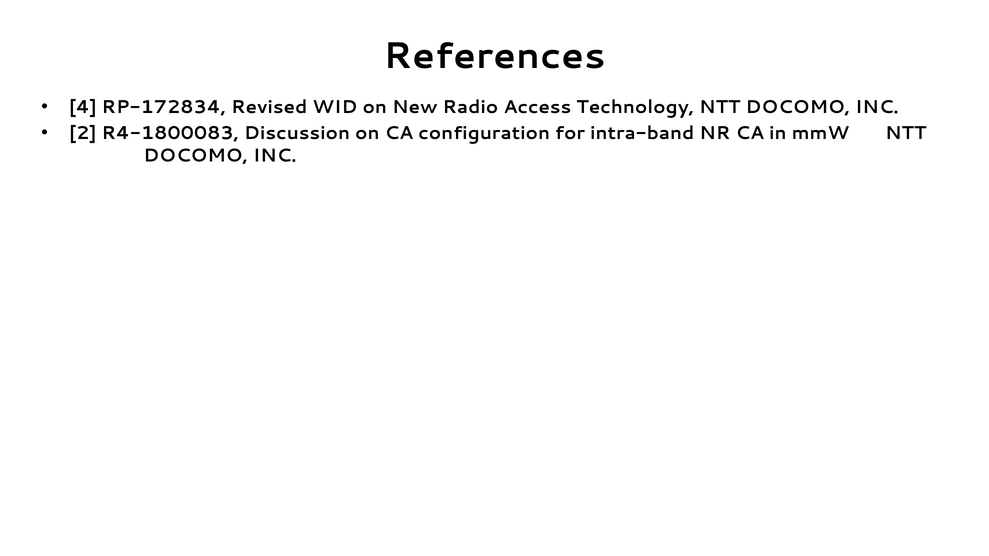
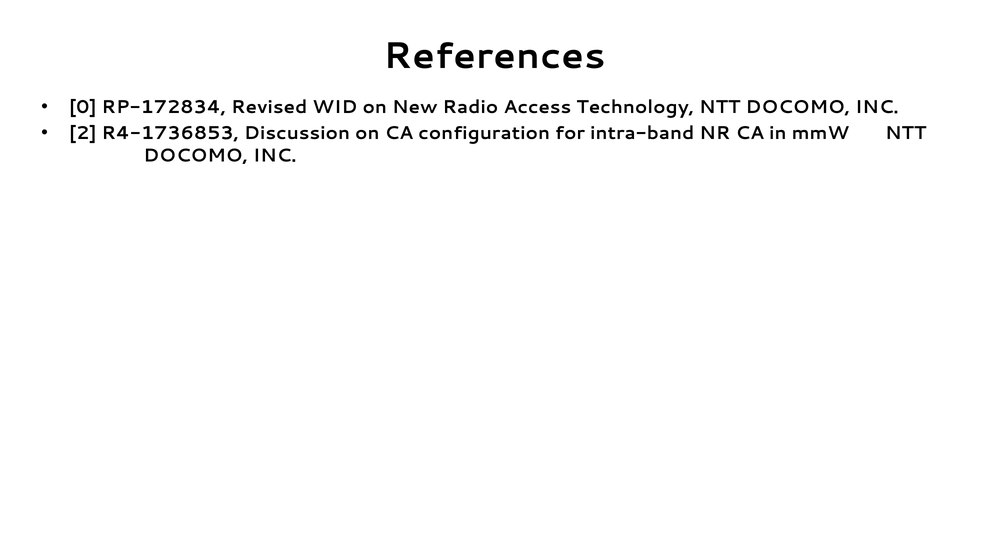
4: 4 -> 0 (83, 107)
R4-1800083: R4-1800083 -> R4-1736853 (170, 133)
